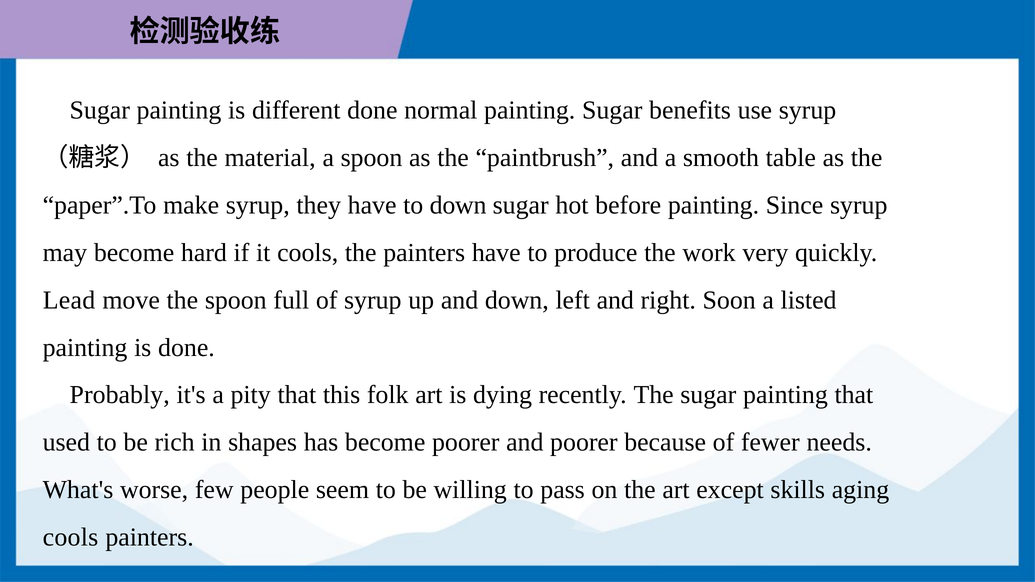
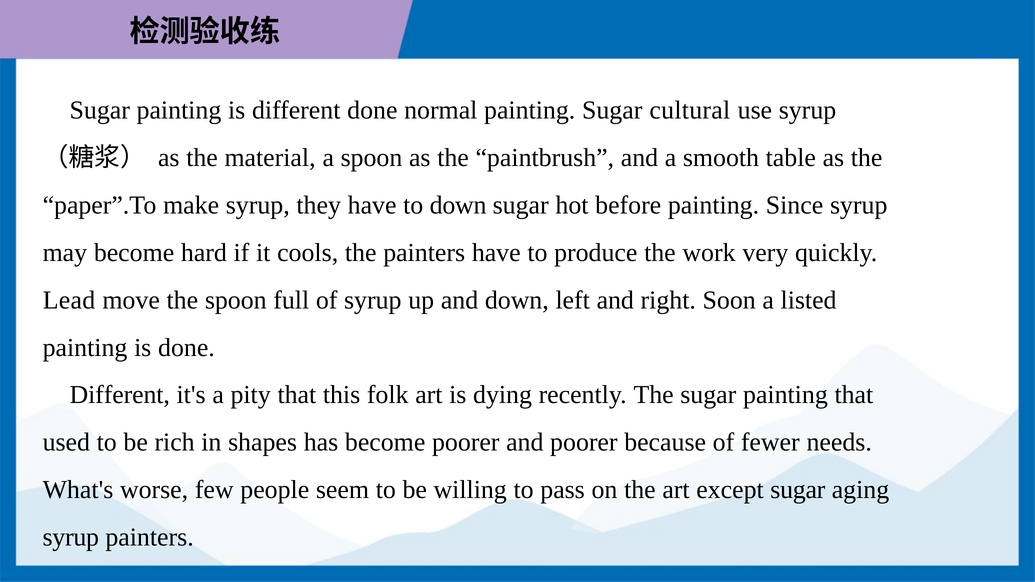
benefits: benefits -> cultural (690, 110)
Probably: Probably -> Different (120, 395)
except skills: skills -> sugar (798, 490)
cools: cools -> syrup (71, 537)
